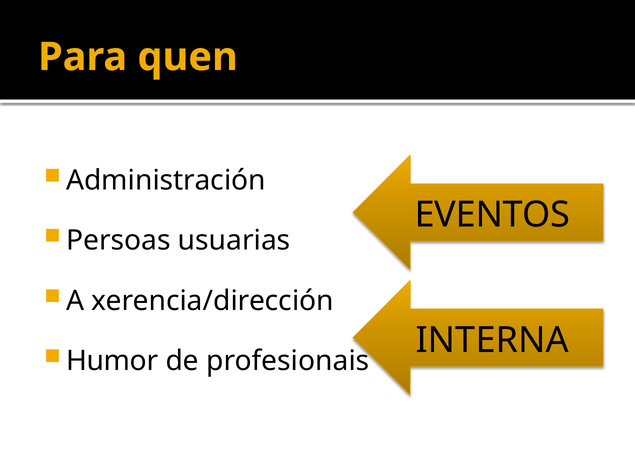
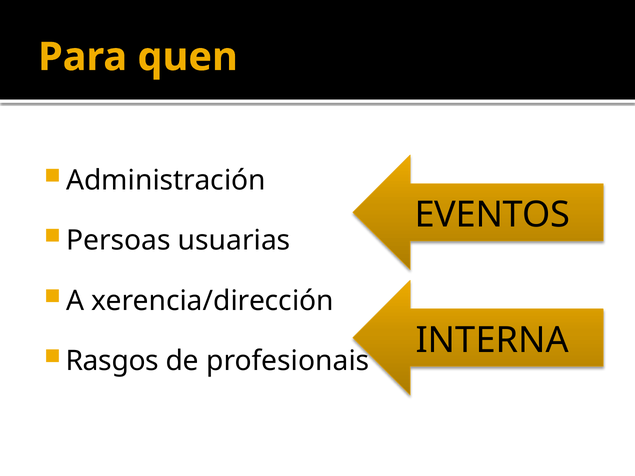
Humor: Humor -> Rasgos (112, 361)
